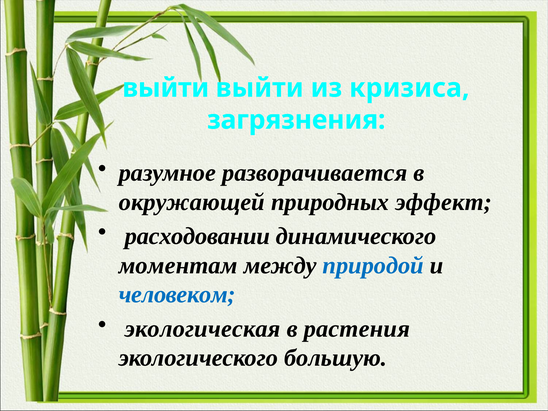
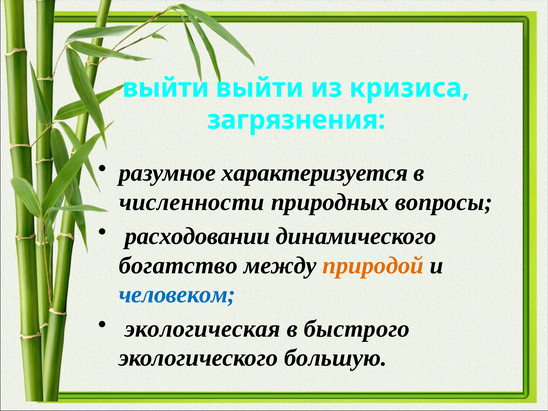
разворачивается: разворачивается -> характеризуется (315, 173)
окружающей: окружающей -> численности (192, 202)
эффект: эффект -> вопросы (444, 202)
моментам: моментам -> богатство (178, 265)
природой colour: blue -> orange (373, 265)
растения: растения -> быстрого (357, 329)
